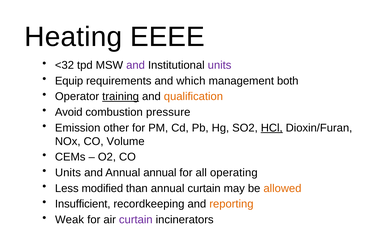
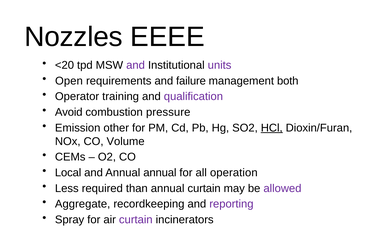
Heating: Heating -> Nozzles (73, 37)
<32: <32 -> <20 (64, 65)
Equip: Equip -> Open (69, 81)
which: which -> failure (191, 81)
training underline: present -> none (121, 97)
qualification colour: orange -> purple (193, 97)
Units: Units -> Local (68, 173)
operating: operating -> operation (234, 173)
modified: modified -> required (102, 188)
allowed colour: orange -> purple (282, 188)
Insufficient: Insufficient -> Aggregate (83, 204)
reporting colour: orange -> purple (231, 204)
Weak: Weak -> Spray (70, 220)
